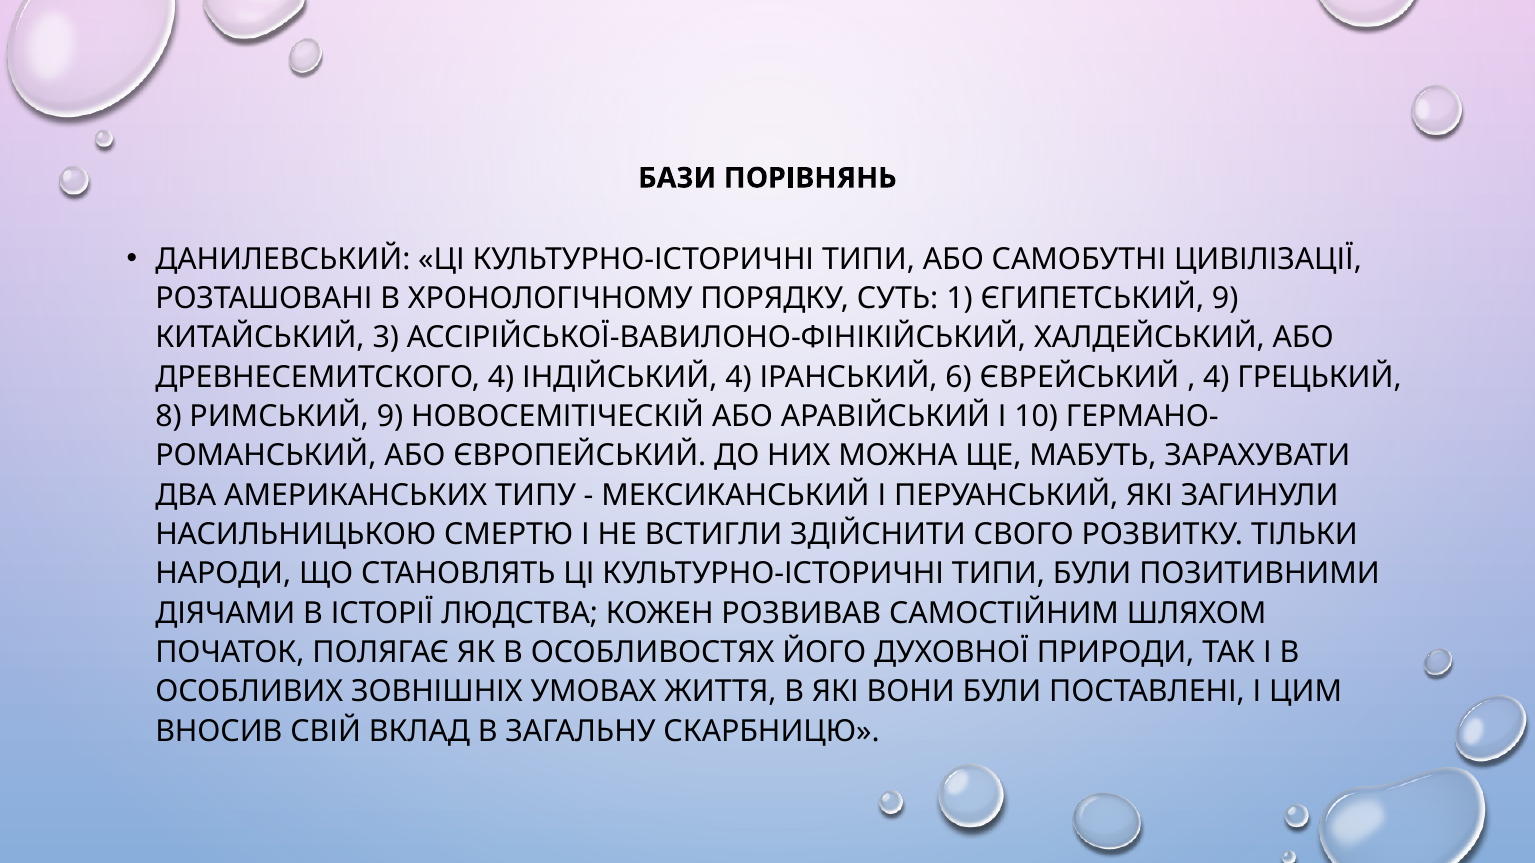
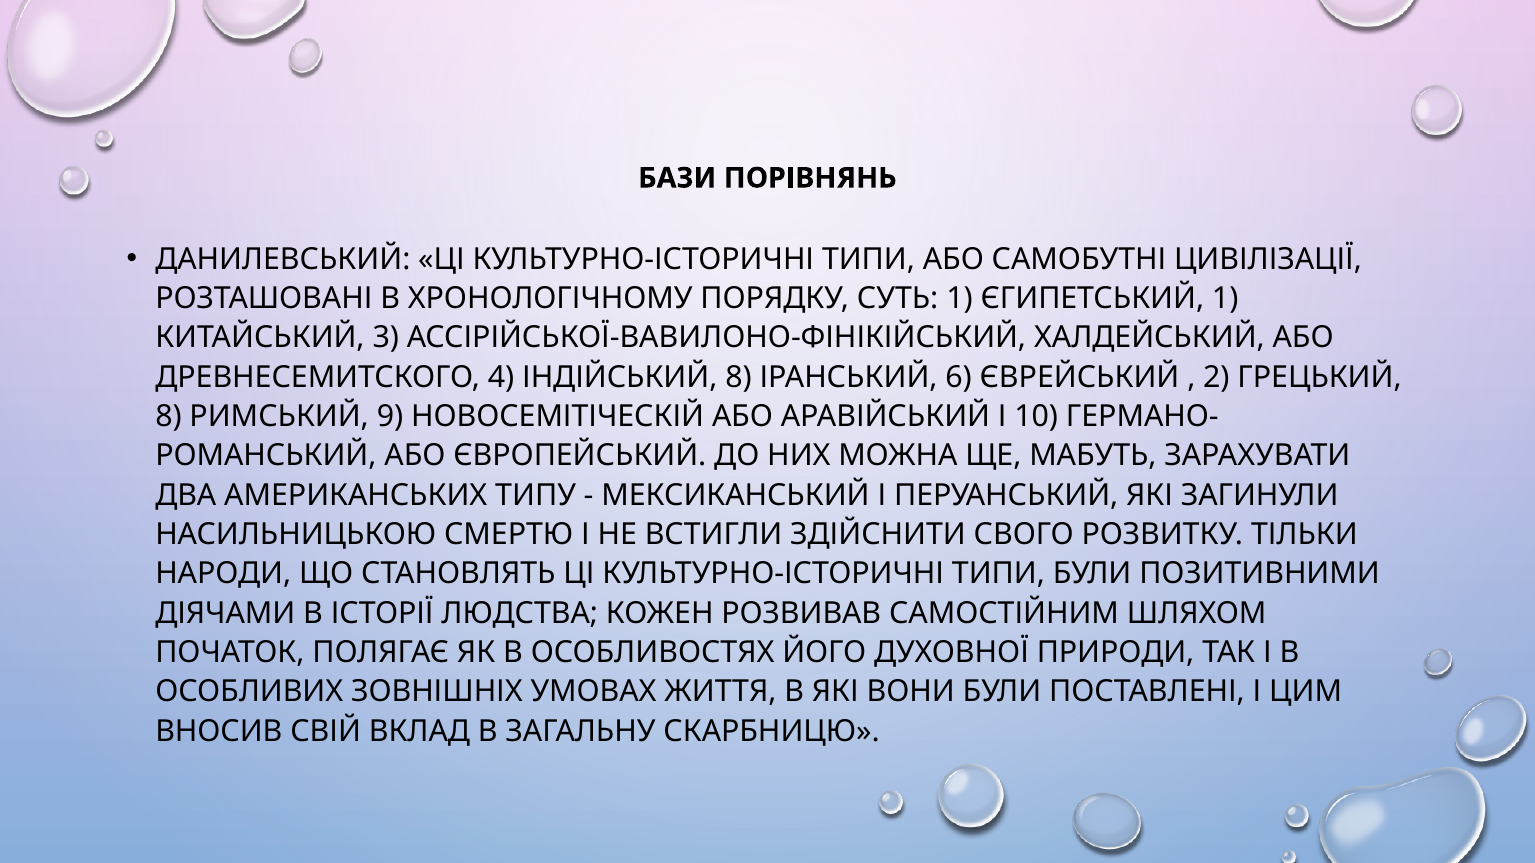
ЄГИПЕТСЬКИЙ 9: 9 -> 1 (1225, 299)
ІНДІЙСЬКИЙ 4: 4 -> 8 (739, 377)
4: 4 -> 2 (1216, 377)
